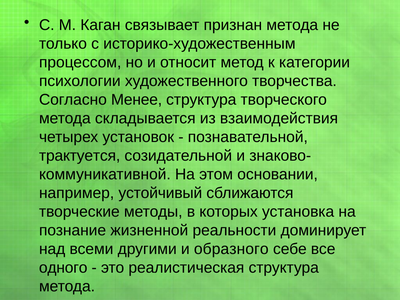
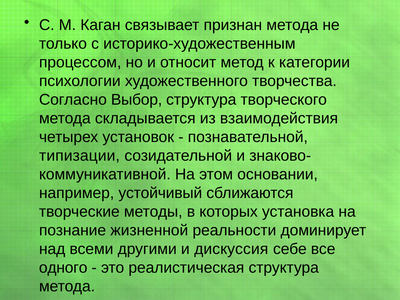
Менее: Менее -> Выбор (137, 100)
трактуется: трактуется -> типизации (79, 156)
образного: образного -> дискуссия (231, 249)
